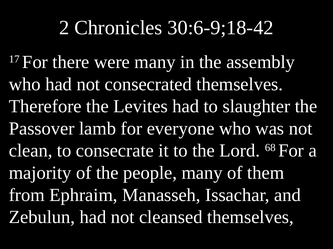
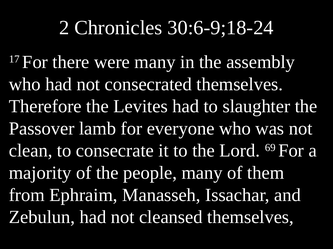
30:6-9;18-42: 30:6-9;18-42 -> 30:6-9;18-24 (221, 28)
68: 68 -> 69 (270, 148)
